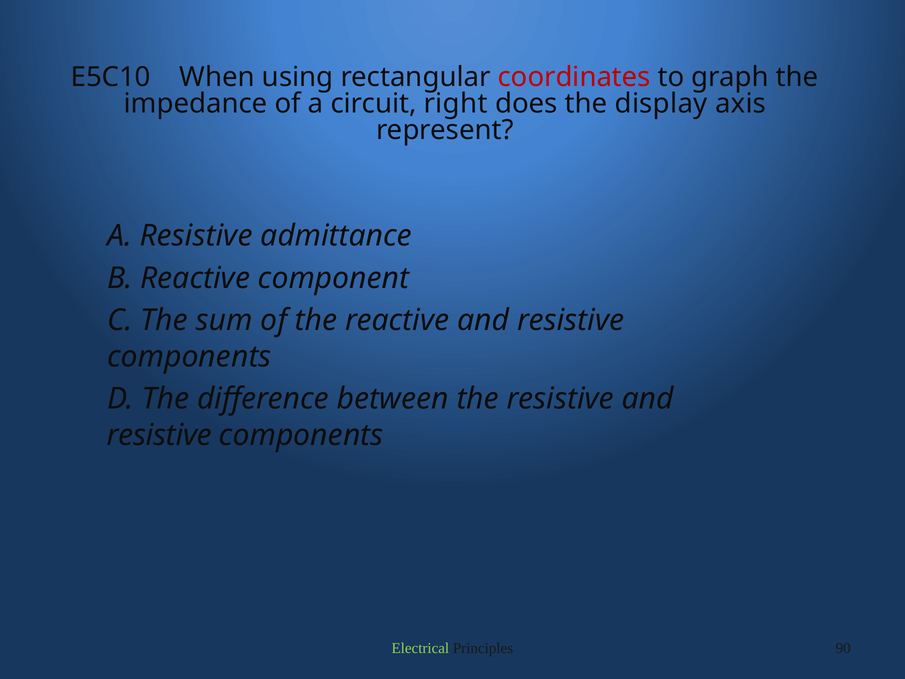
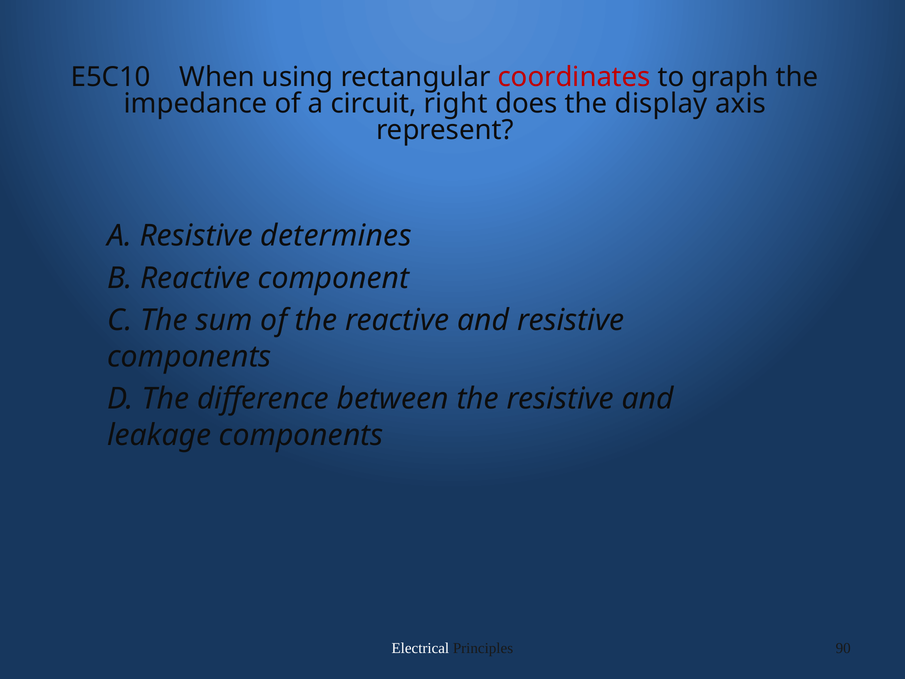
admittance: admittance -> determines (336, 236)
resistive: resistive -> leakage (159, 435)
Electrical colour: light green -> white (420, 648)
